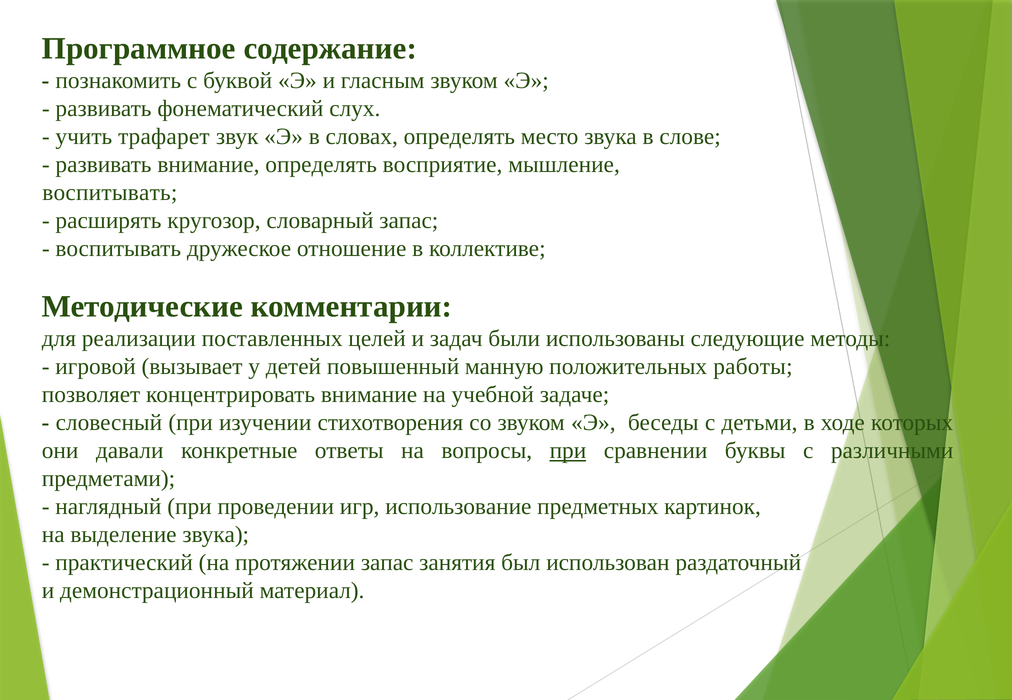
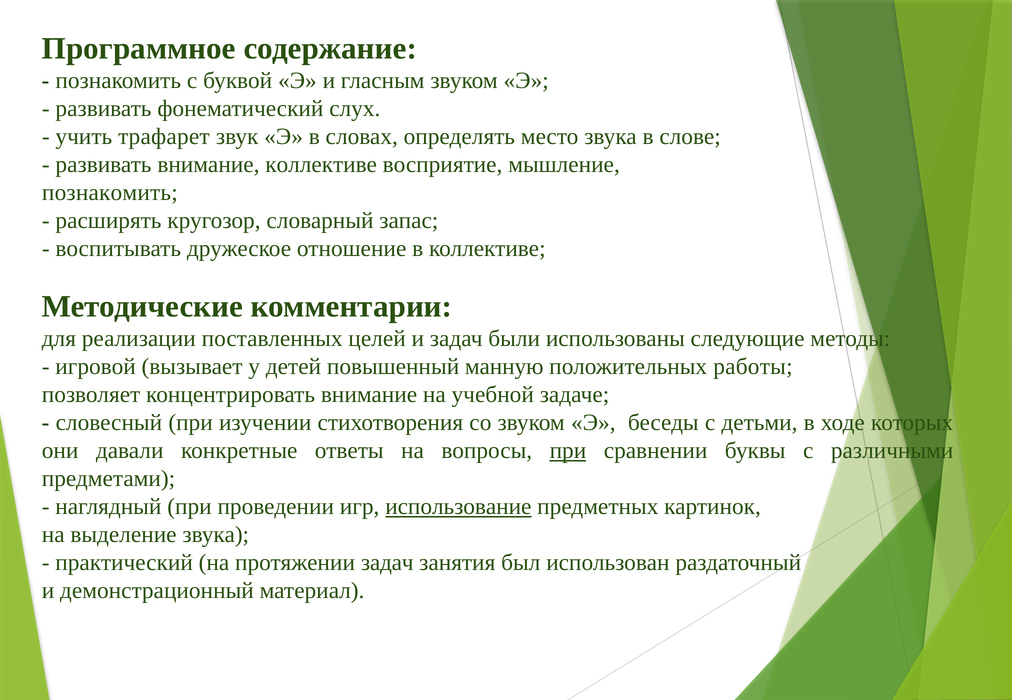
внимание определять: определять -> коллективе (321, 165)
воспитывать: воспитывать -> познакомить (110, 193)
использование underline: none -> present (458, 507)
протяжении запас: запас -> задач (387, 563)
